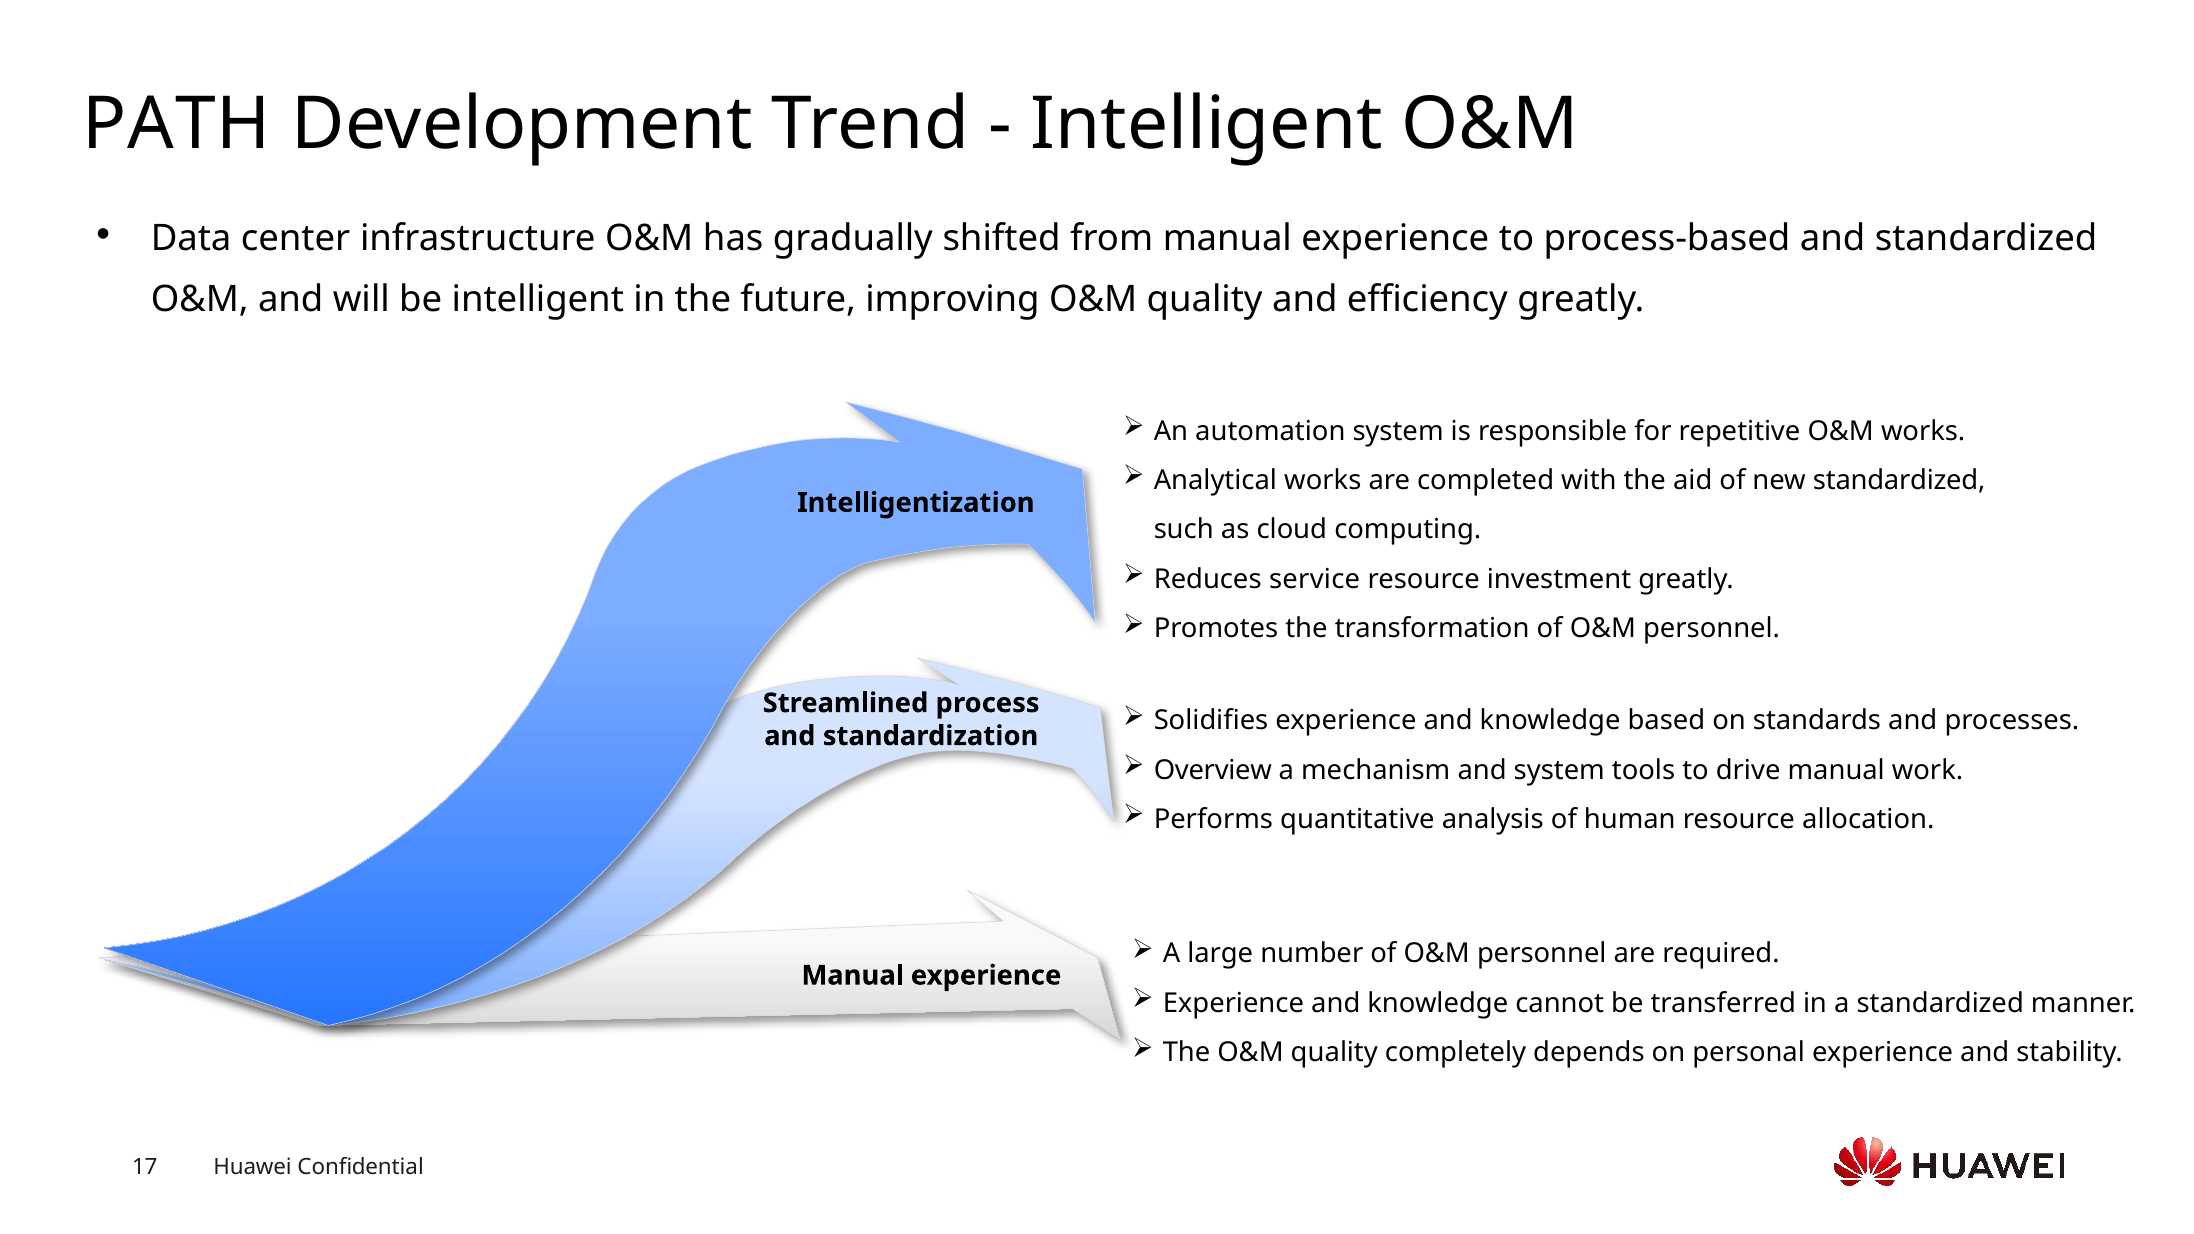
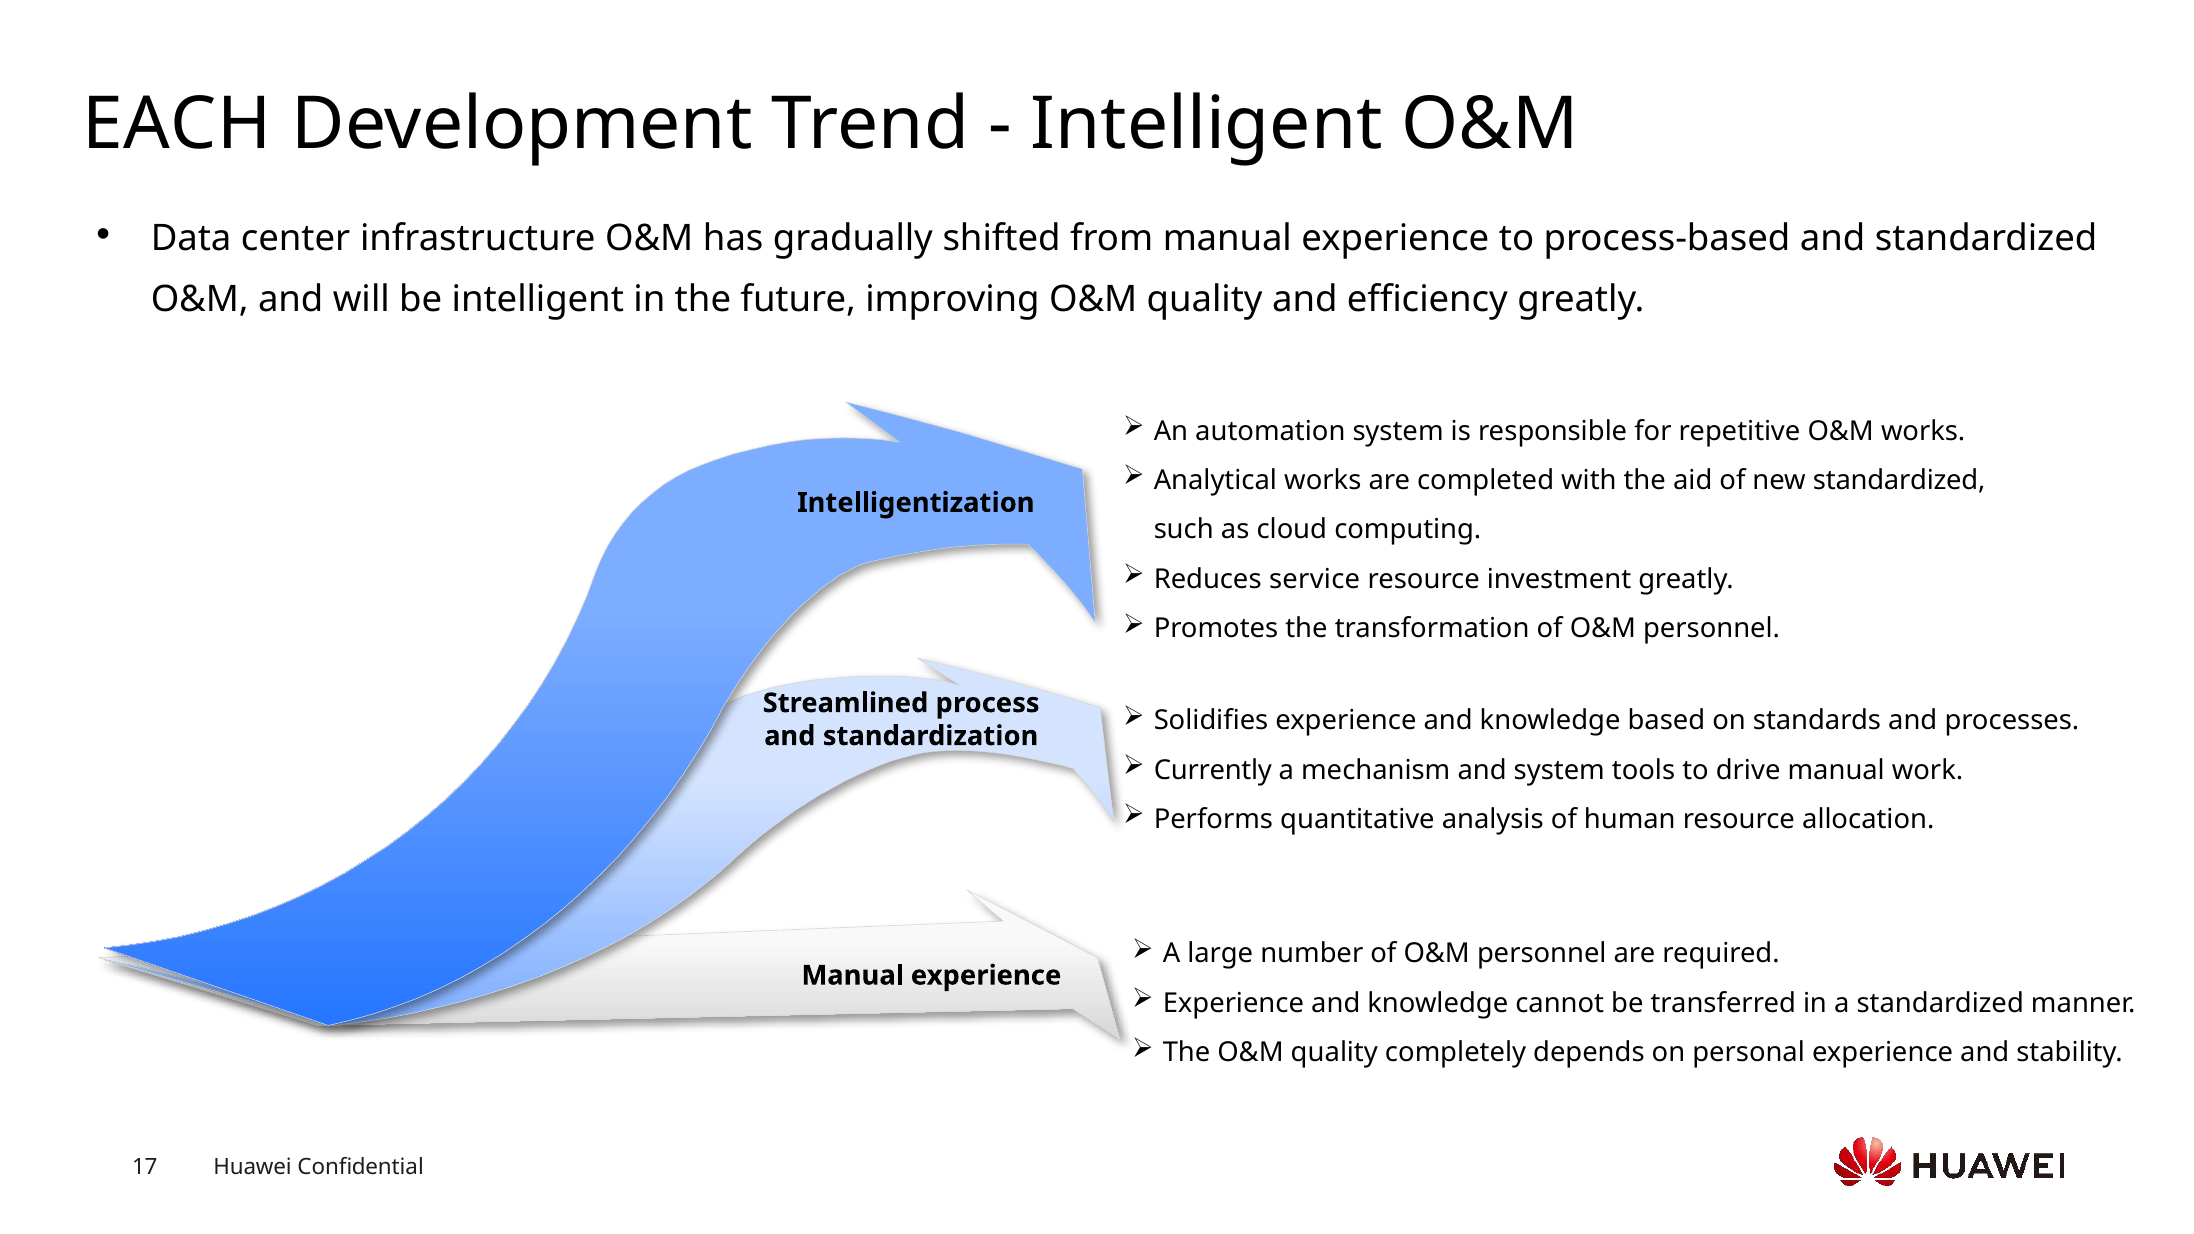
PATH: PATH -> EACH (177, 125)
Overview: Overview -> Currently (1213, 770)
